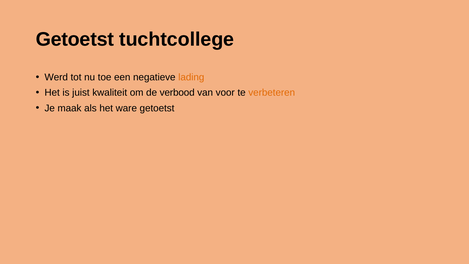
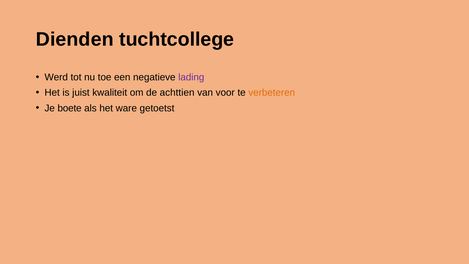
Getoetst: Getoetst -> Dienden (75, 39)
lading colour: orange -> purple (191, 77)
verbood: verbood -> achttien (177, 93)
maak: maak -> boete (70, 108)
